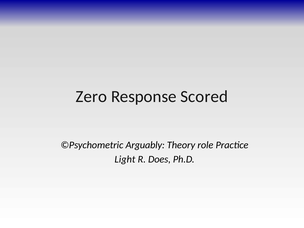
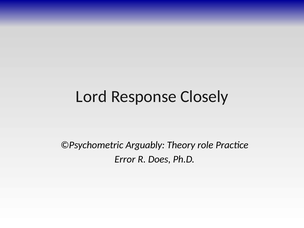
Zero: Zero -> Lord (91, 96)
Scored: Scored -> Closely (204, 96)
Light: Light -> Error (125, 159)
